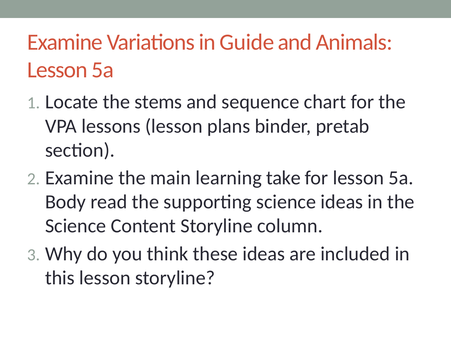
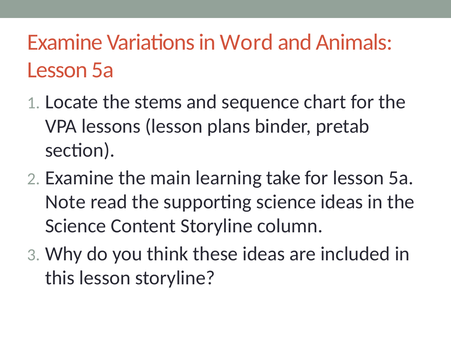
Guide: Guide -> Word (247, 42)
Body: Body -> Note (65, 202)
